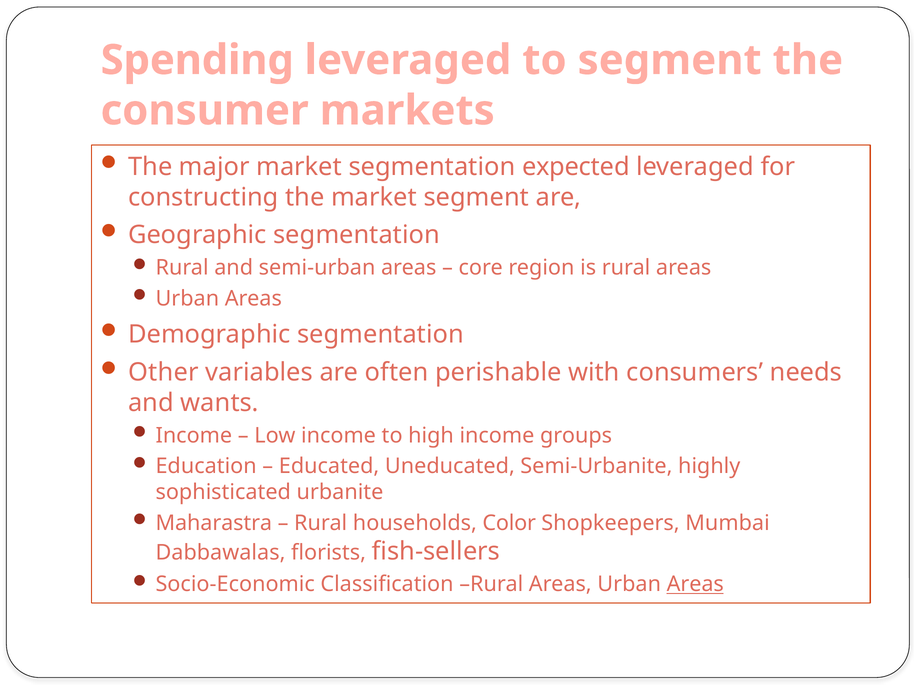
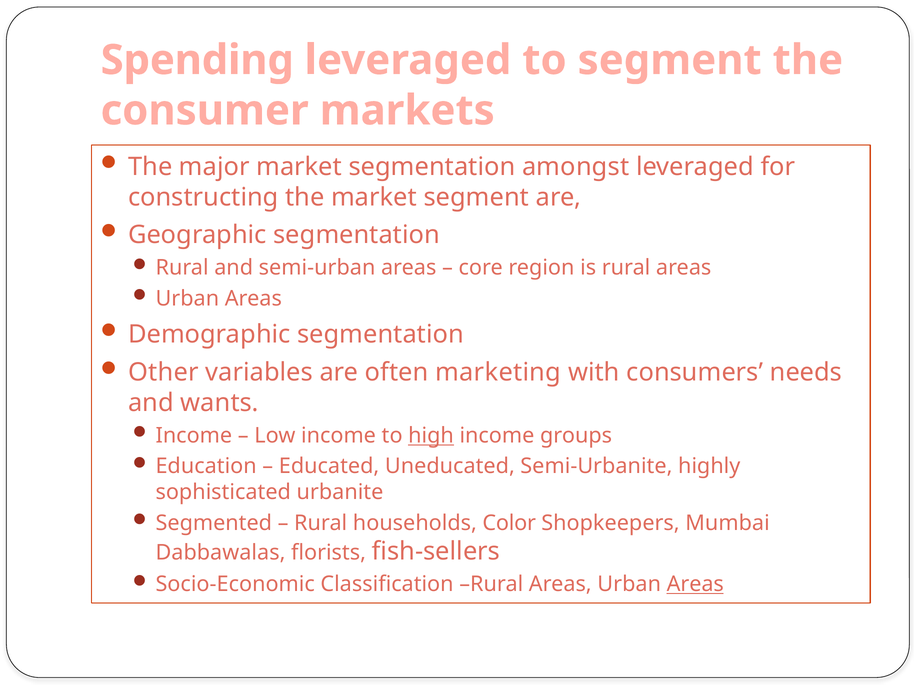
expected: expected -> amongst (576, 167)
perishable: perishable -> marketing (498, 372)
high underline: none -> present (431, 436)
Maharastra: Maharastra -> Segmented (214, 523)
